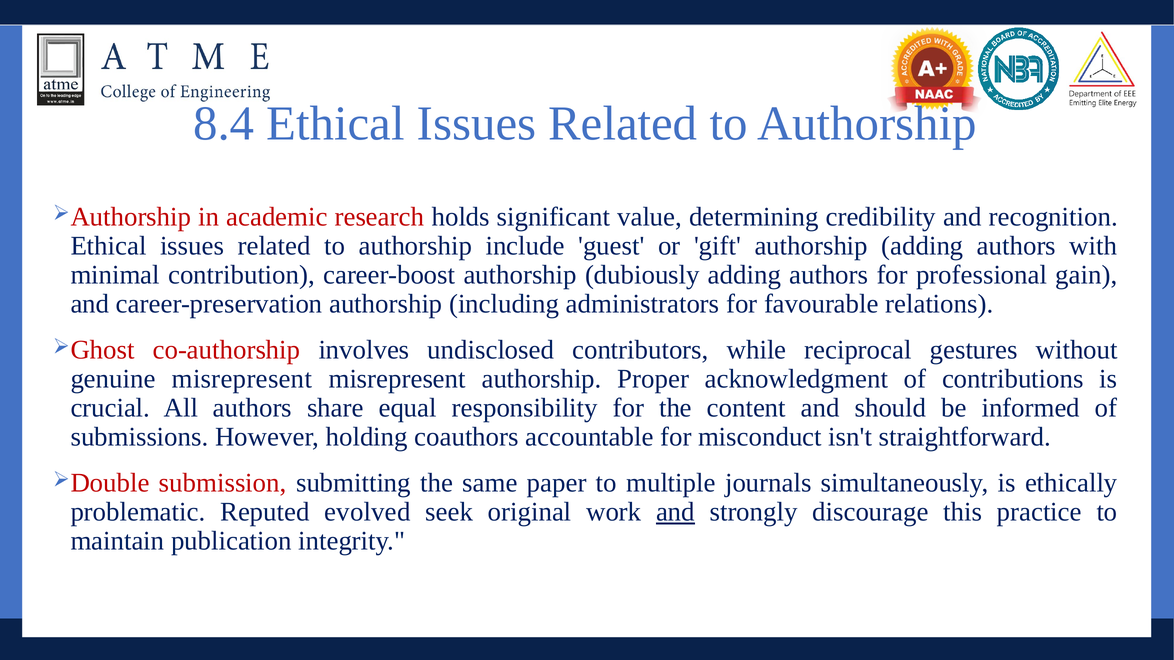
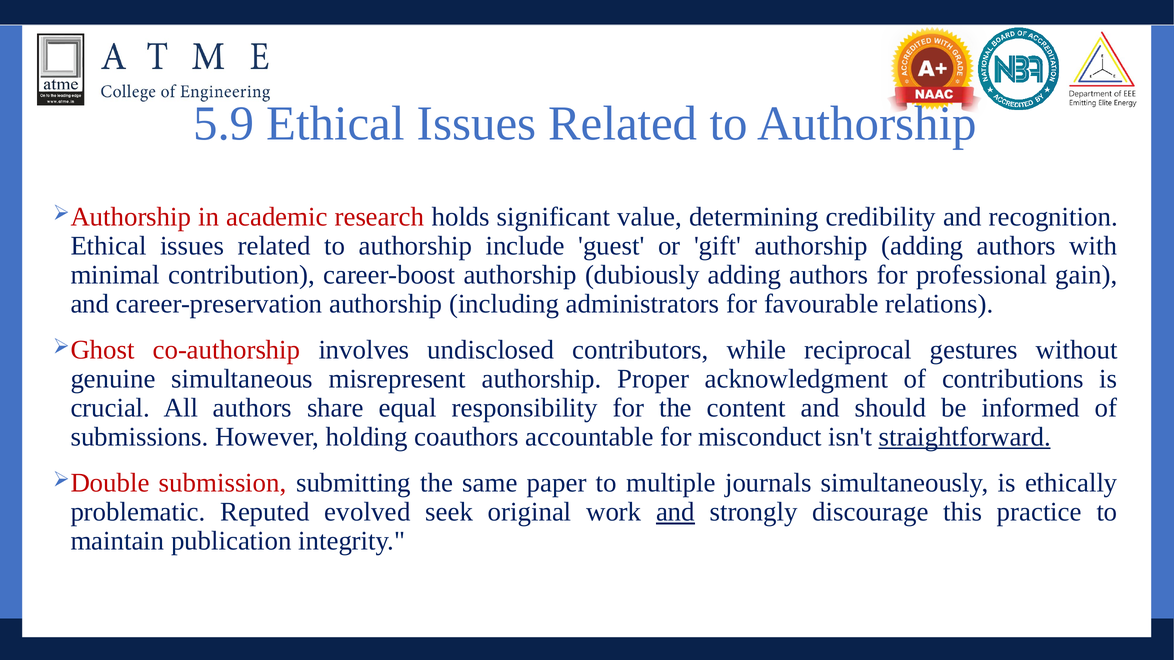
8.4: 8.4 -> 5.9 (224, 124)
genuine misrepresent: misrepresent -> simultaneous (242, 379)
straightforward underline: none -> present (965, 437)
